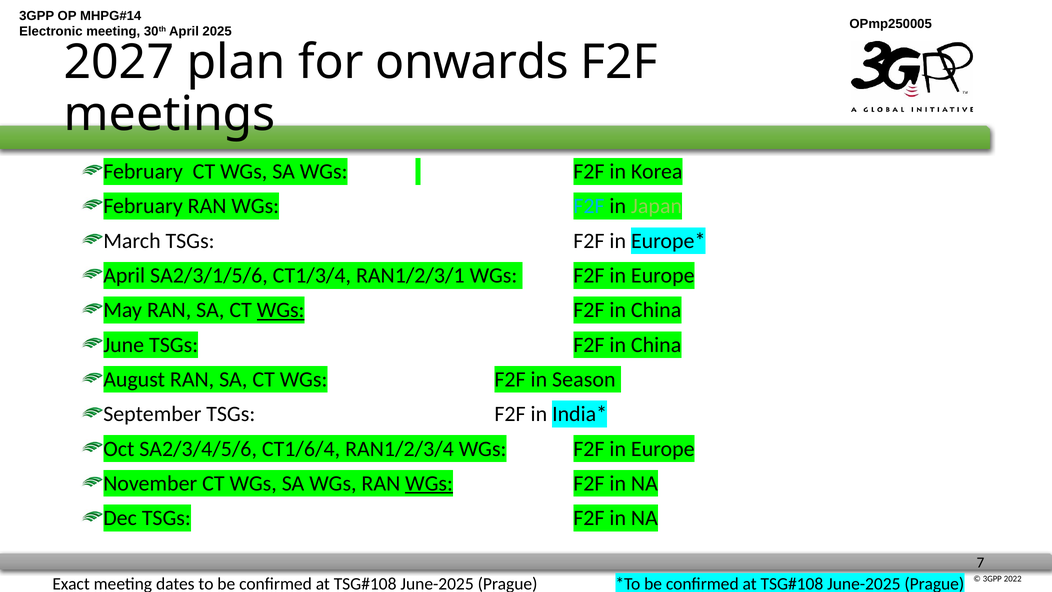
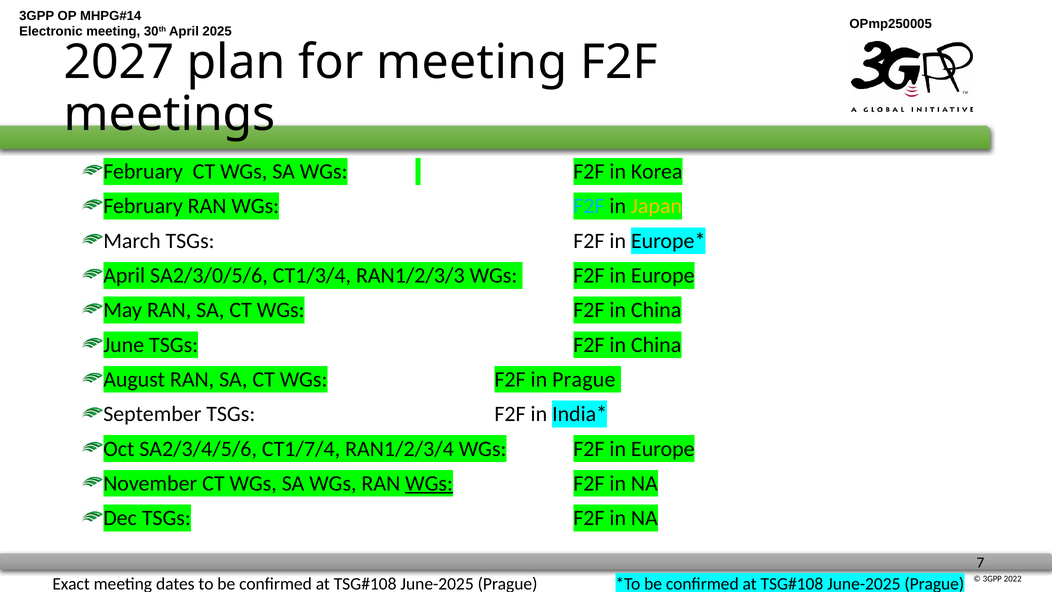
for onwards: onwards -> meeting (472, 62)
Japan colour: light green -> yellow (657, 206)
SA2/3/1/5/6: SA2/3/1/5/6 -> SA2/3/0/5/6 (209, 275)
RAN1/2/3/1: RAN1/2/3/1 -> RAN1/2/3/3 (410, 275)
WGs underline: present -> none (281, 310)
in Season: Season -> Prague (584, 379)
CT1/6/4: CT1/6/4 -> CT1/7/4 (301, 449)
